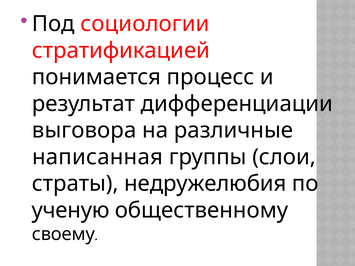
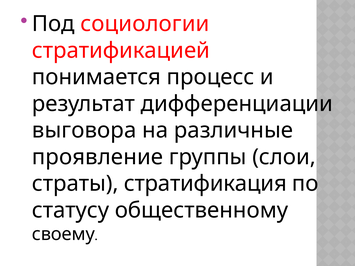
написанная: написанная -> проявление (98, 157)
недружелюбия: недружелюбия -> стратификация (205, 184)
ученую: ученую -> статусу (70, 210)
